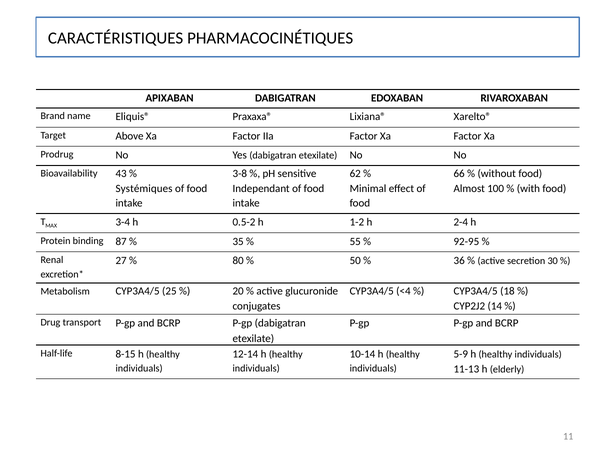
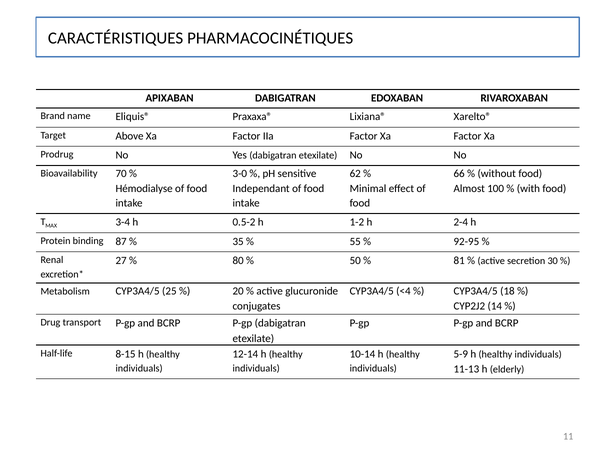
3-8: 3-8 -> 3-0 (240, 174)
43: 43 -> 70 (121, 174)
Systémiques: Systémiques -> Hémodialyse (144, 189)
36: 36 -> 81 (459, 261)
